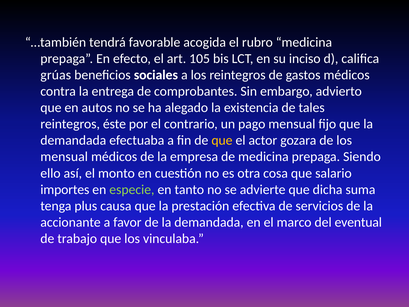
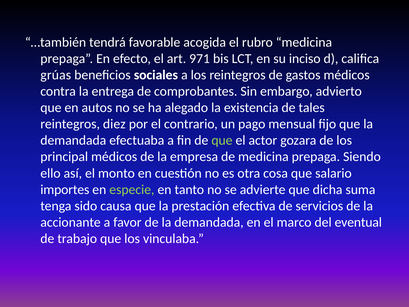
105: 105 -> 971 (200, 59)
éste: éste -> diez (114, 124)
que colour: yellow -> light green (222, 140)
mensual: mensual -> principal (64, 157)
plus: plus -> sido (86, 206)
